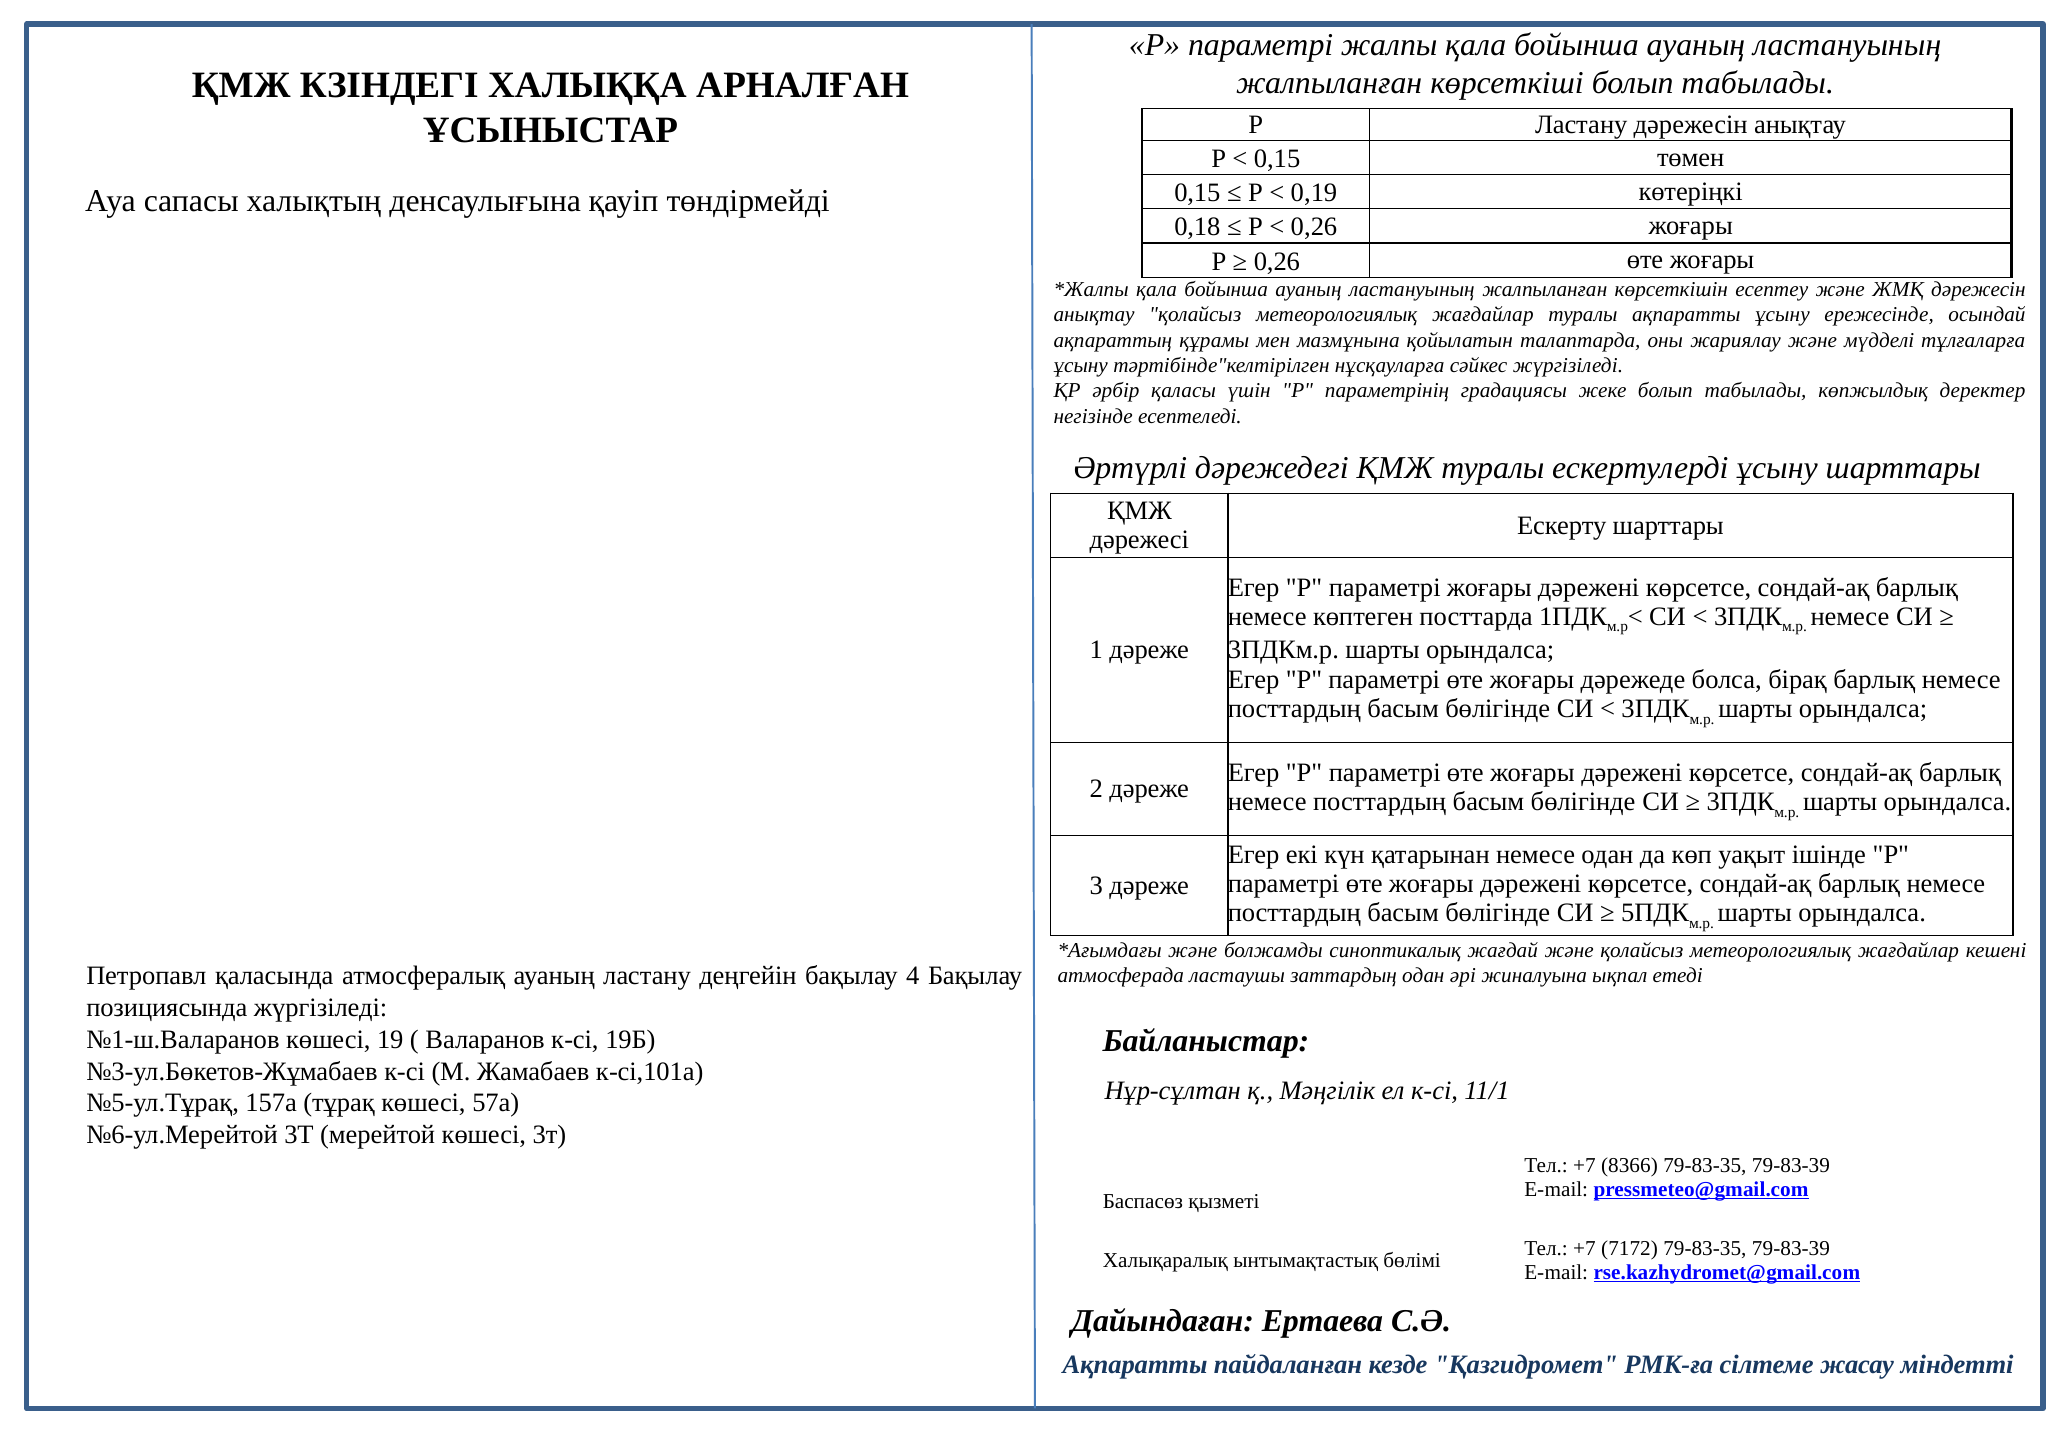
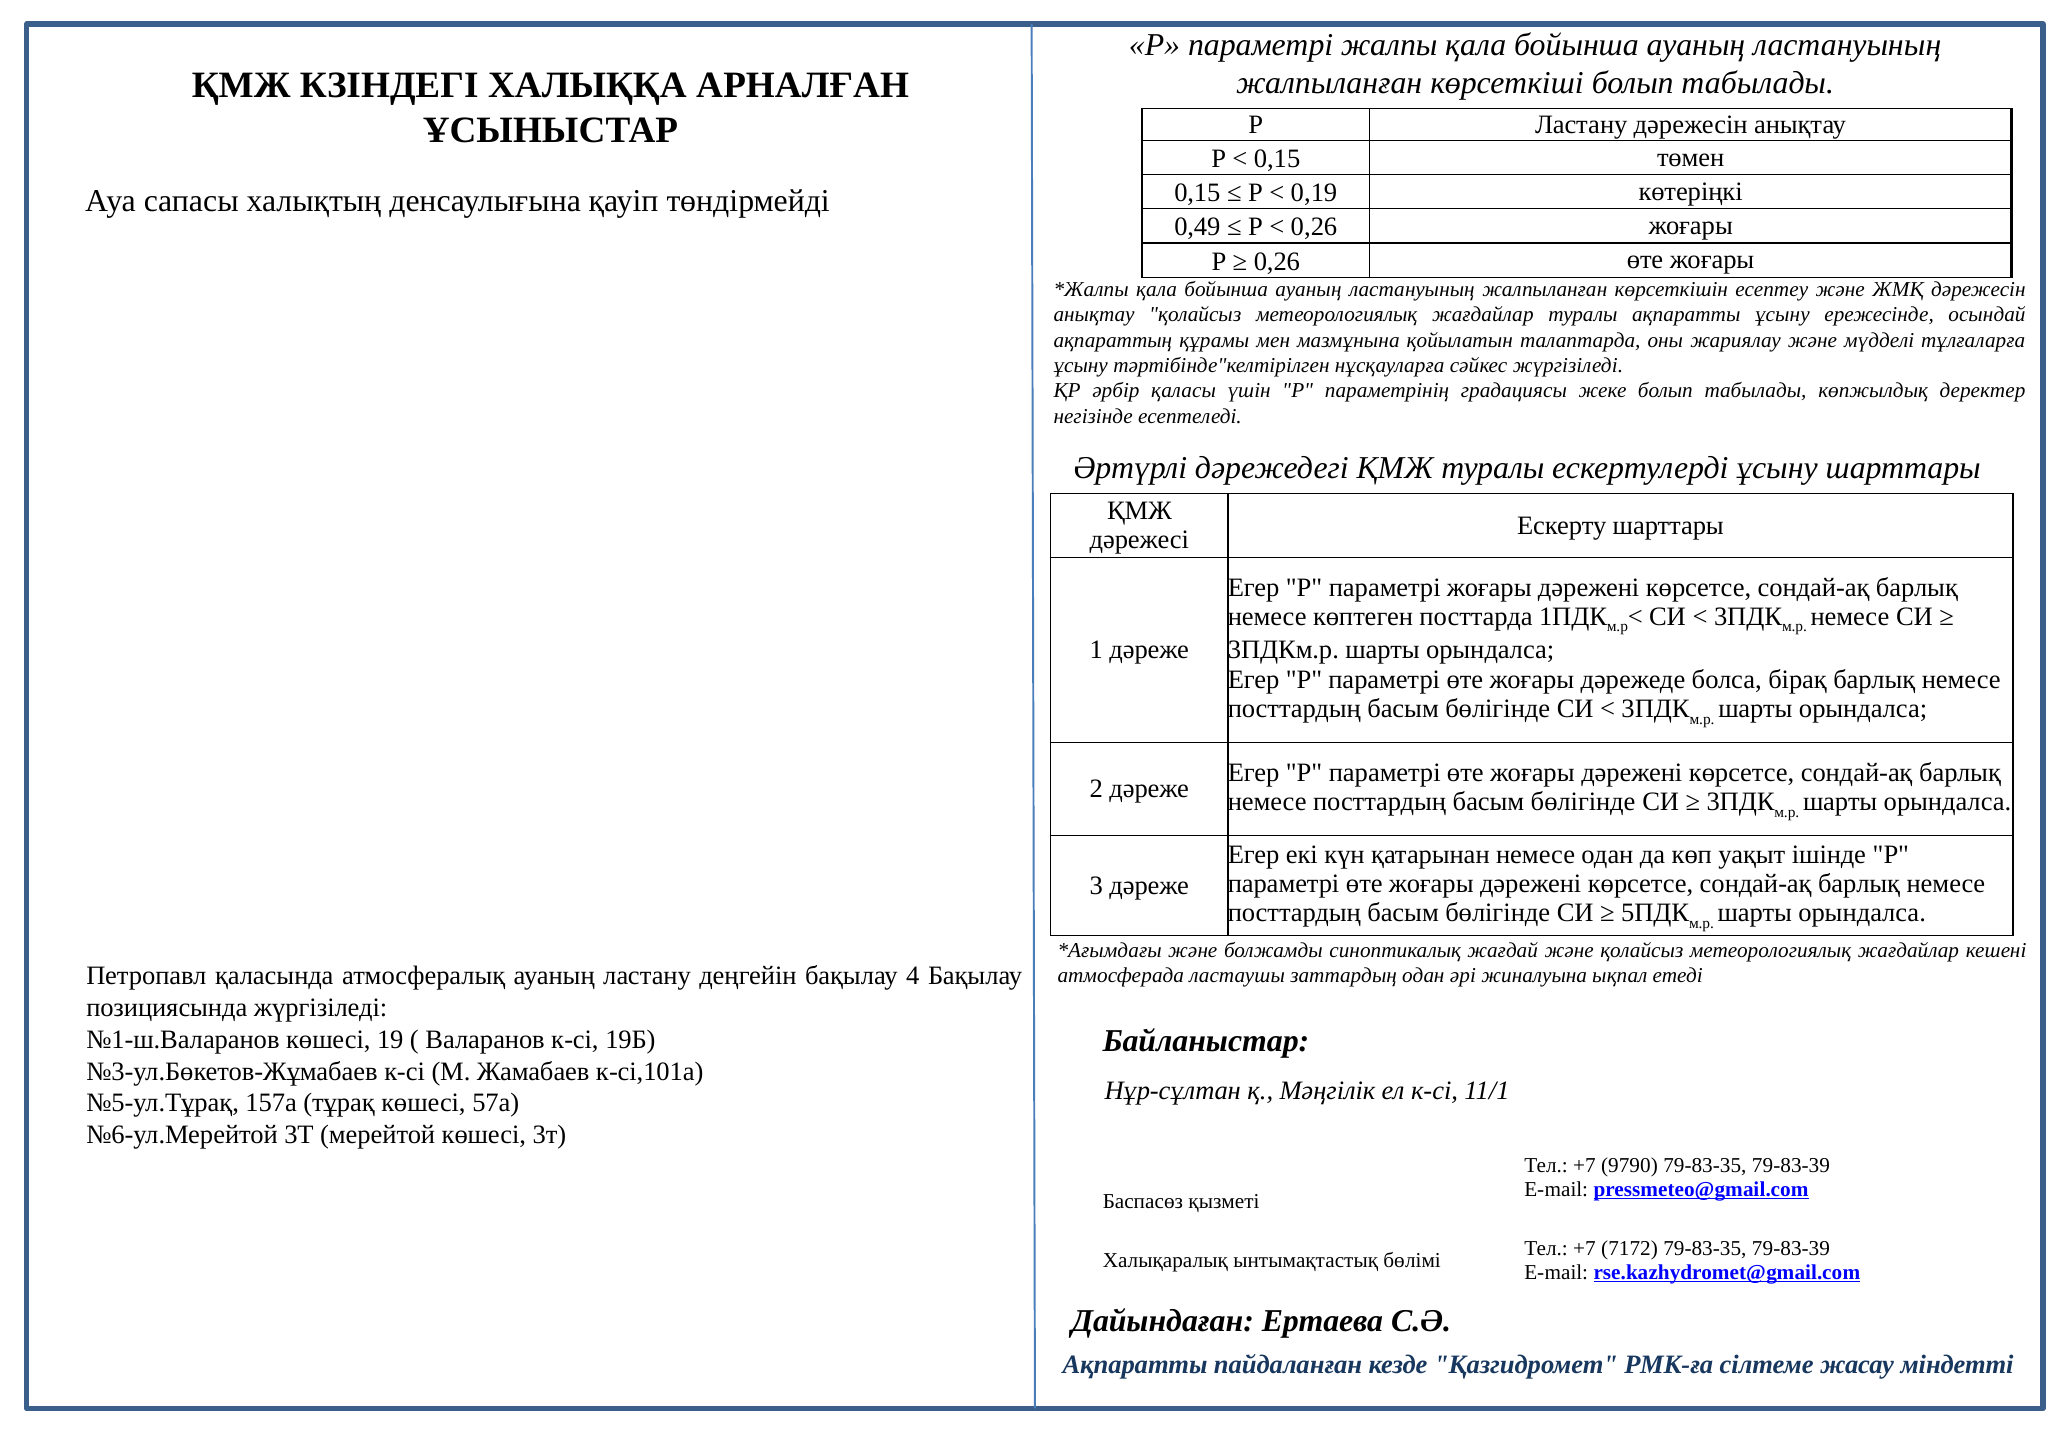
0,18: 0,18 -> 0,49 (1197, 227)
8366: 8366 -> 9790 (1629, 1166)
